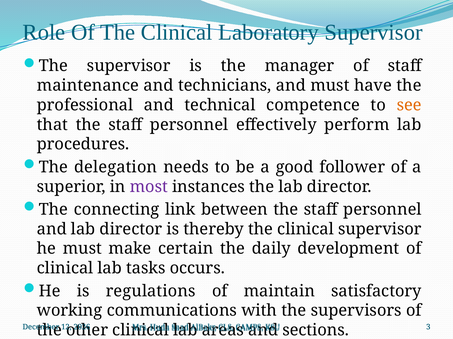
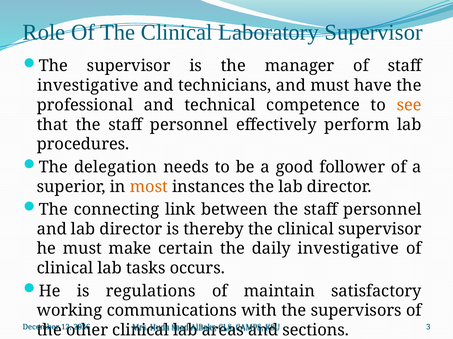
maintenance: maintenance -> investigative (88, 86)
most colour: purple -> orange (149, 187)
daily development: development -> investigative (348, 249)
